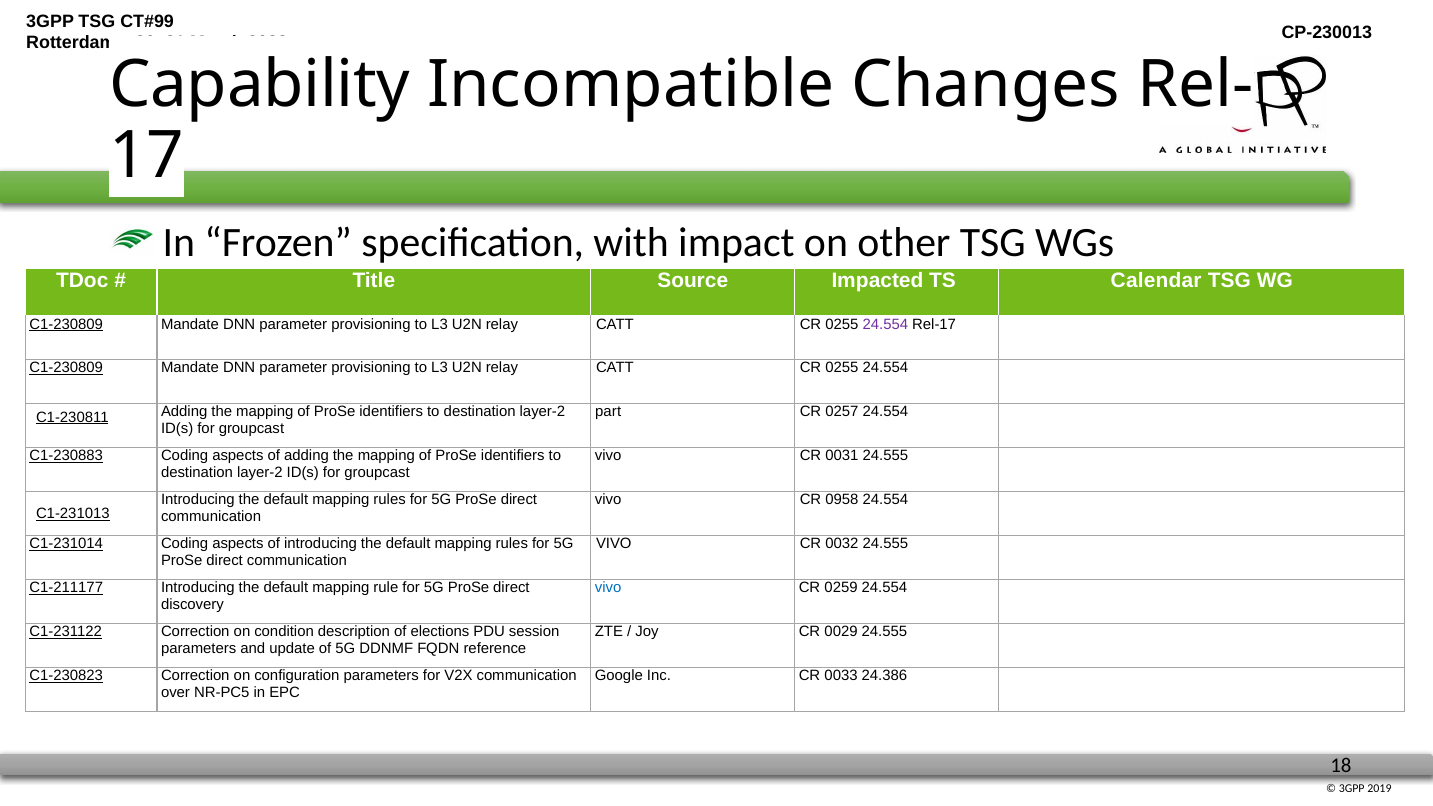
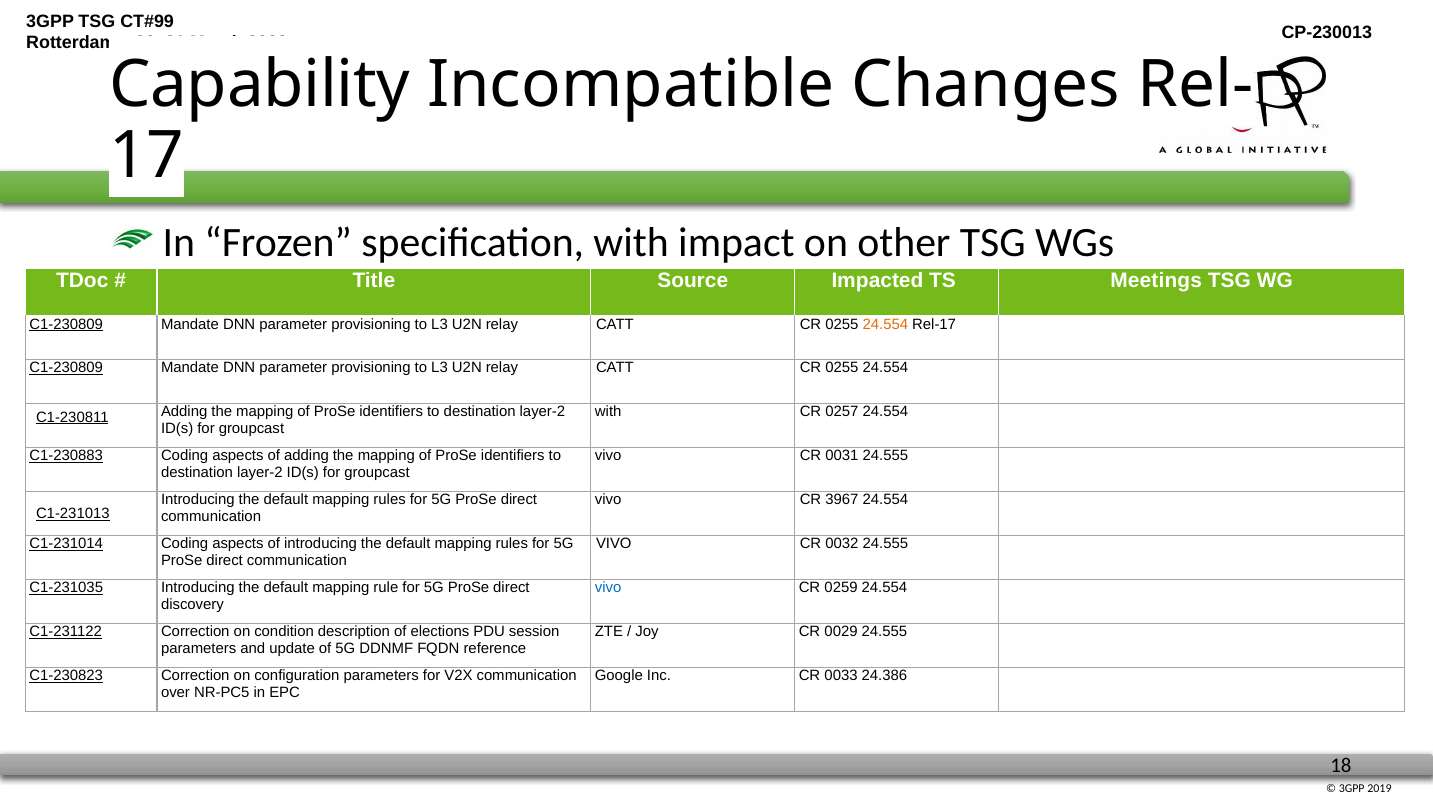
Calendar: Calendar -> Meetings (1156, 280)
24.554 colour: purple -> orange (885, 324)
part: part -> with (608, 412)
0958: 0958 -> 3967 (842, 500)
C1-211177: C1-211177 -> C1-231035 (66, 588)
